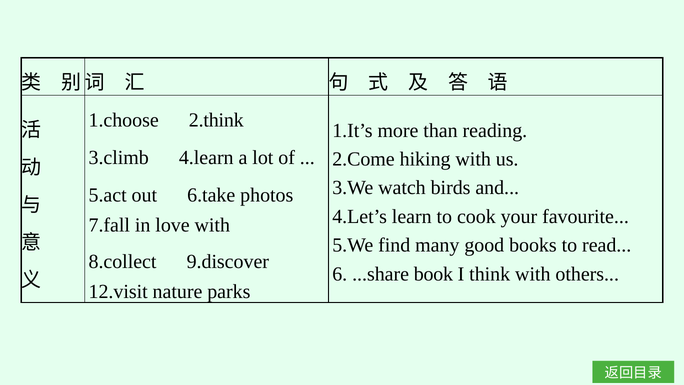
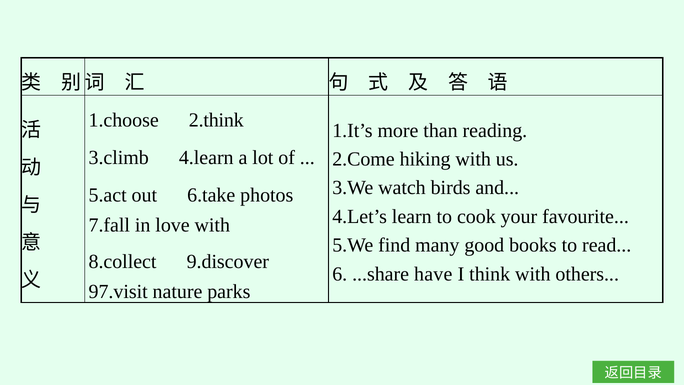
book: book -> have (433, 274)
12.visit: 12.visit -> 97.visit (118, 291)
